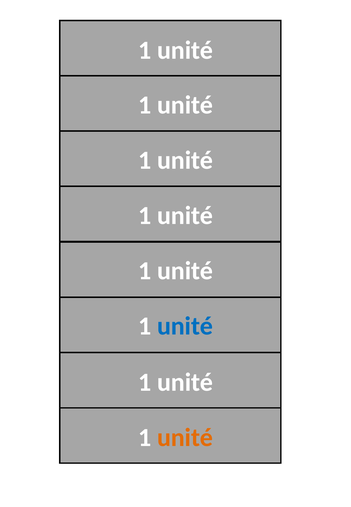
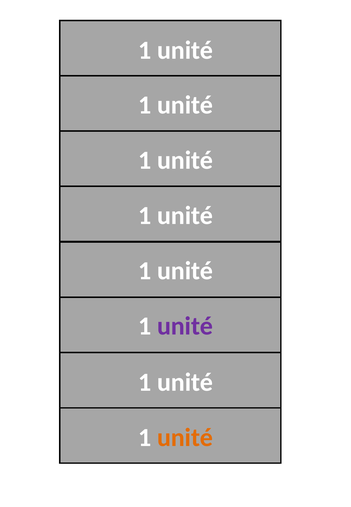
unité colour: blue -> purple (185, 326)
